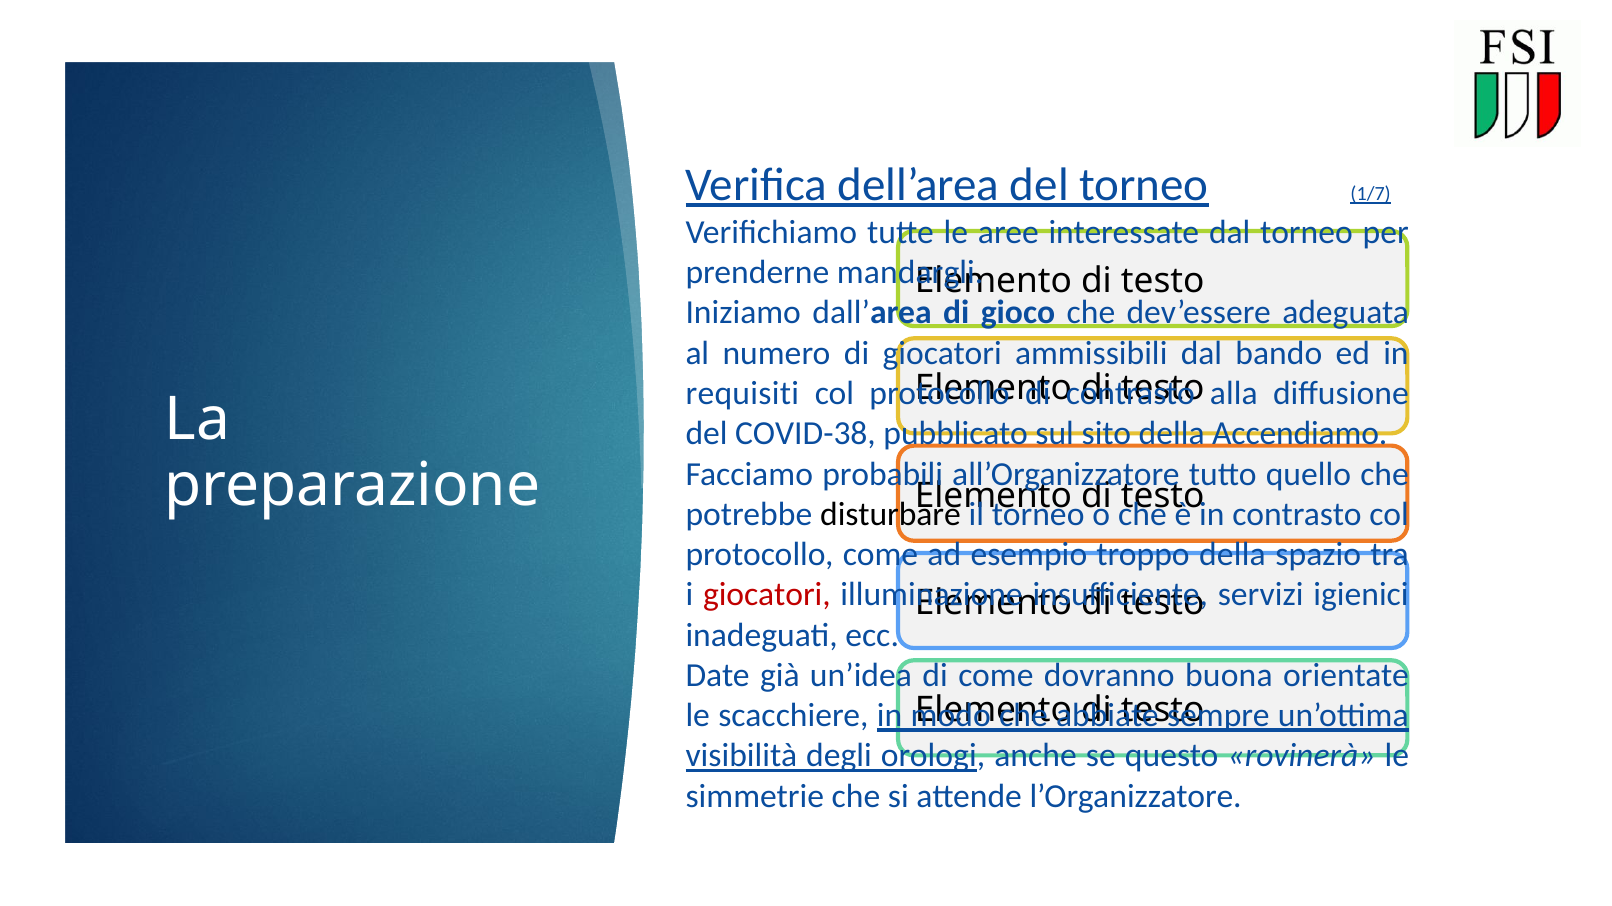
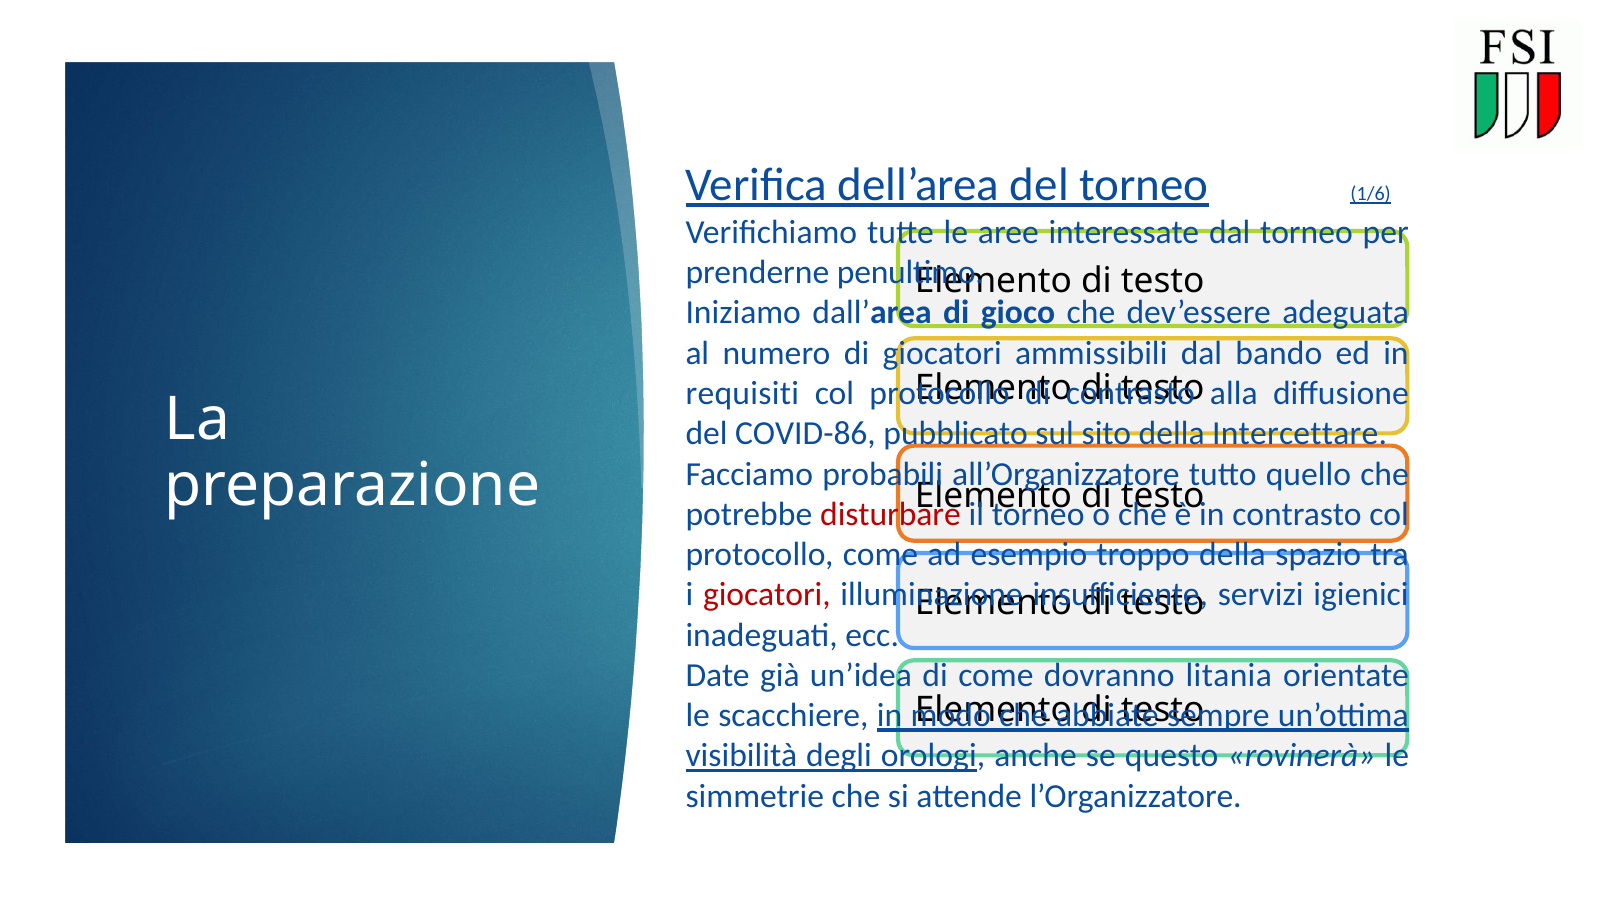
1/7: 1/7 -> 1/6 (1371, 194)
mandargli: mandargli -> penultimo (910, 273)
COVID-38: COVID-38 -> COVID-86 (805, 434)
Accendiamo: Accendiamo -> Intercettare (1300, 434)
disturbare colour: black -> red (890, 515)
buona: buona -> litania (1229, 676)
